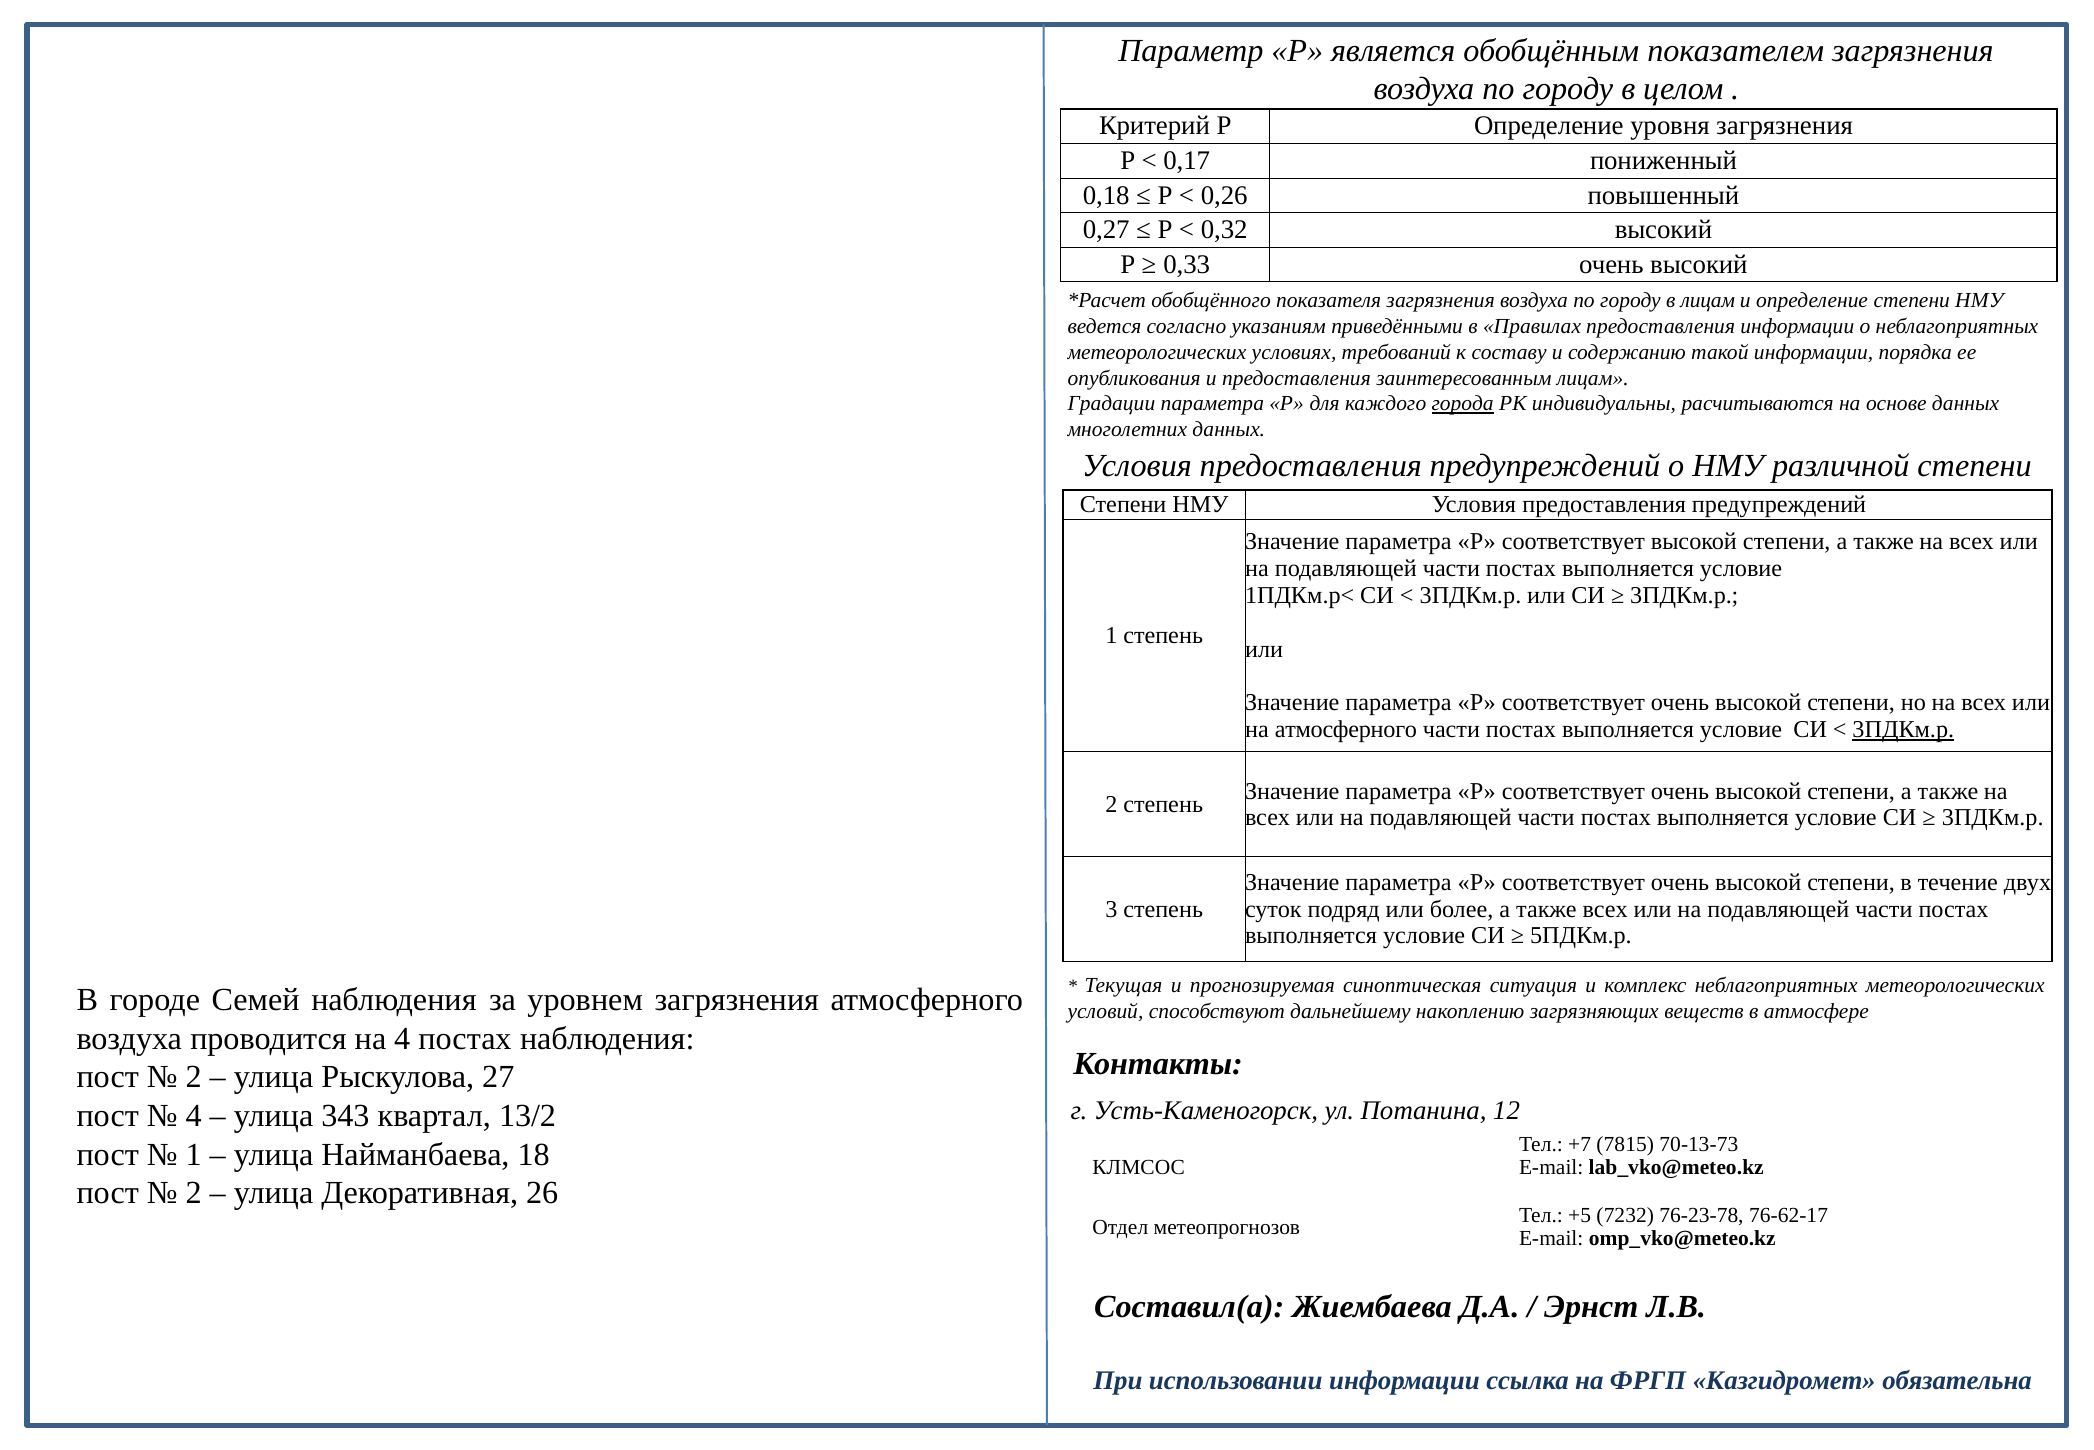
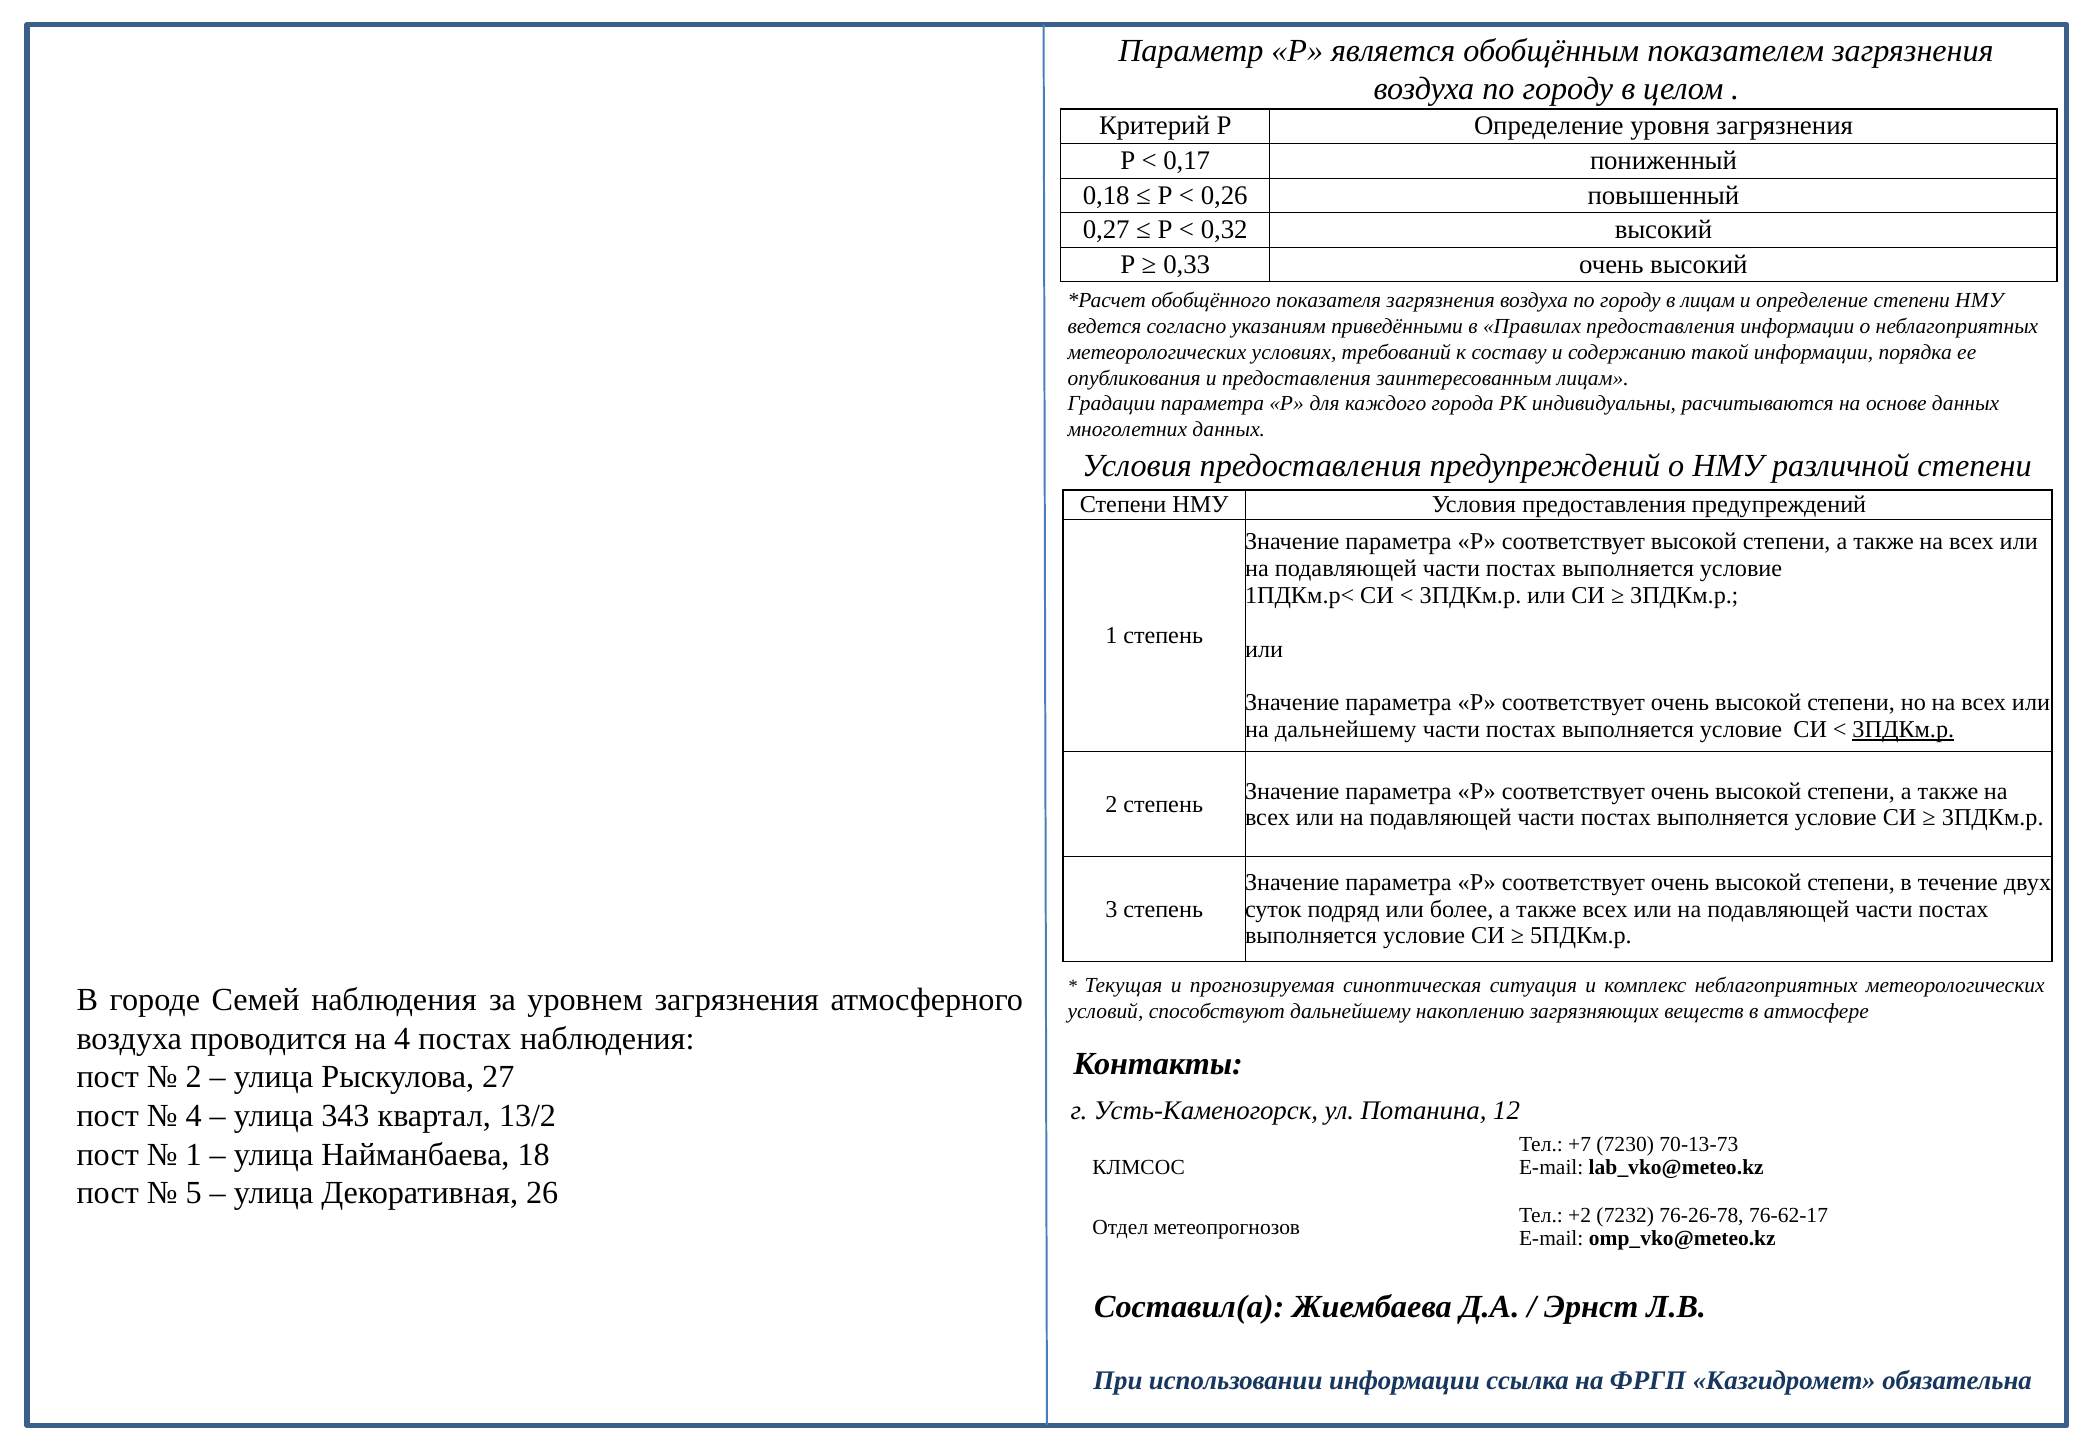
города underline: present -> none (1463, 404)
на атмосферного: атмосферного -> дальнейшему (1346, 729)
7815: 7815 -> 7230 (1625, 1144)
2: 2 -> 5 (194, 1193)
+5: +5 -> +2 (1580, 1215)
76-23-78: 76-23-78 -> 76-26-78 (1702, 1215)
